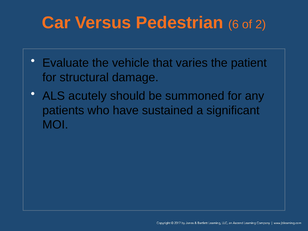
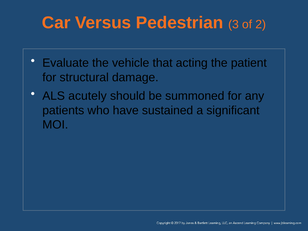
6: 6 -> 3 (233, 24)
varies: varies -> acting (192, 63)
